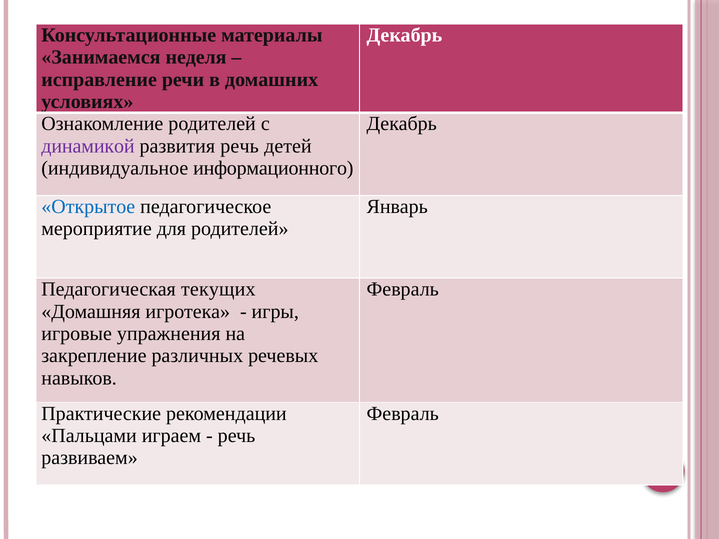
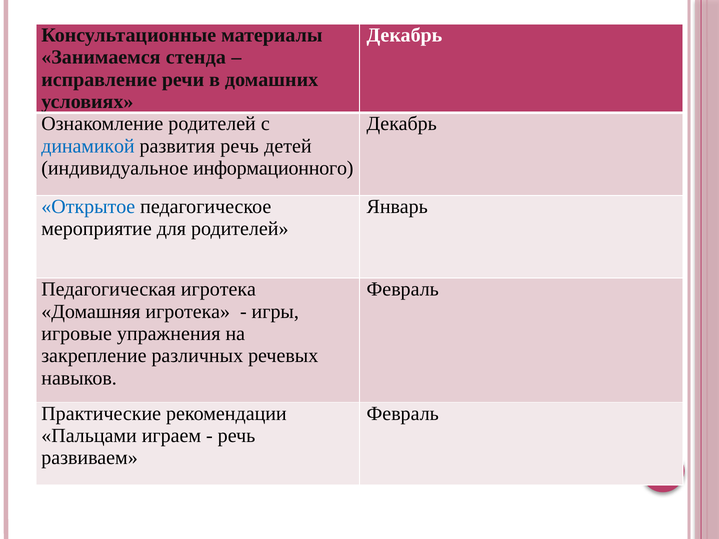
неделя: неделя -> стенда (196, 57)
динамикой colour: purple -> blue (88, 146)
Педагогическая текущих: текущих -> игротека (218, 289)
